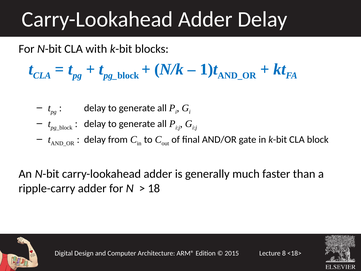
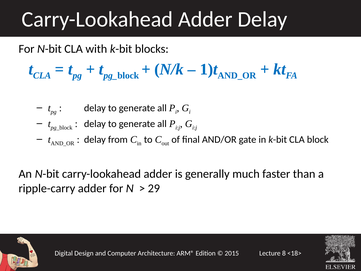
18: 18 -> 29 (154, 188)
